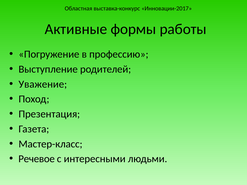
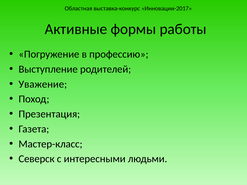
Речевое: Речевое -> Северск (37, 159)
